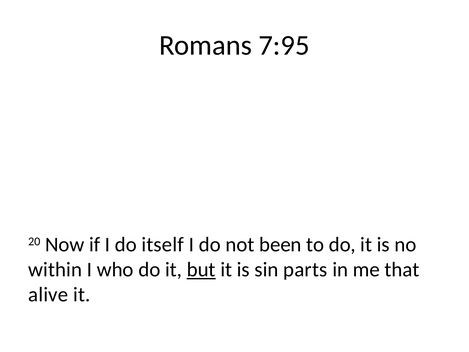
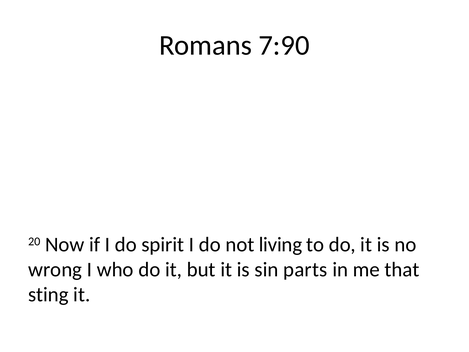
7:95: 7:95 -> 7:90 (284, 45)
itself: itself -> spirit (163, 244)
been: been -> living (280, 244)
within: within -> wrong (55, 269)
but underline: present -> none (201, 269)
alive: alive -> sting (48, 295)
